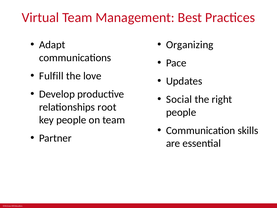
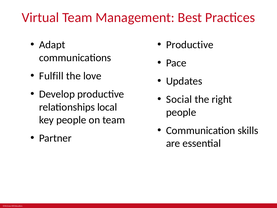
Organizing: Organizing -> Productive (190, 45)
root: root -> local (107, 107)
